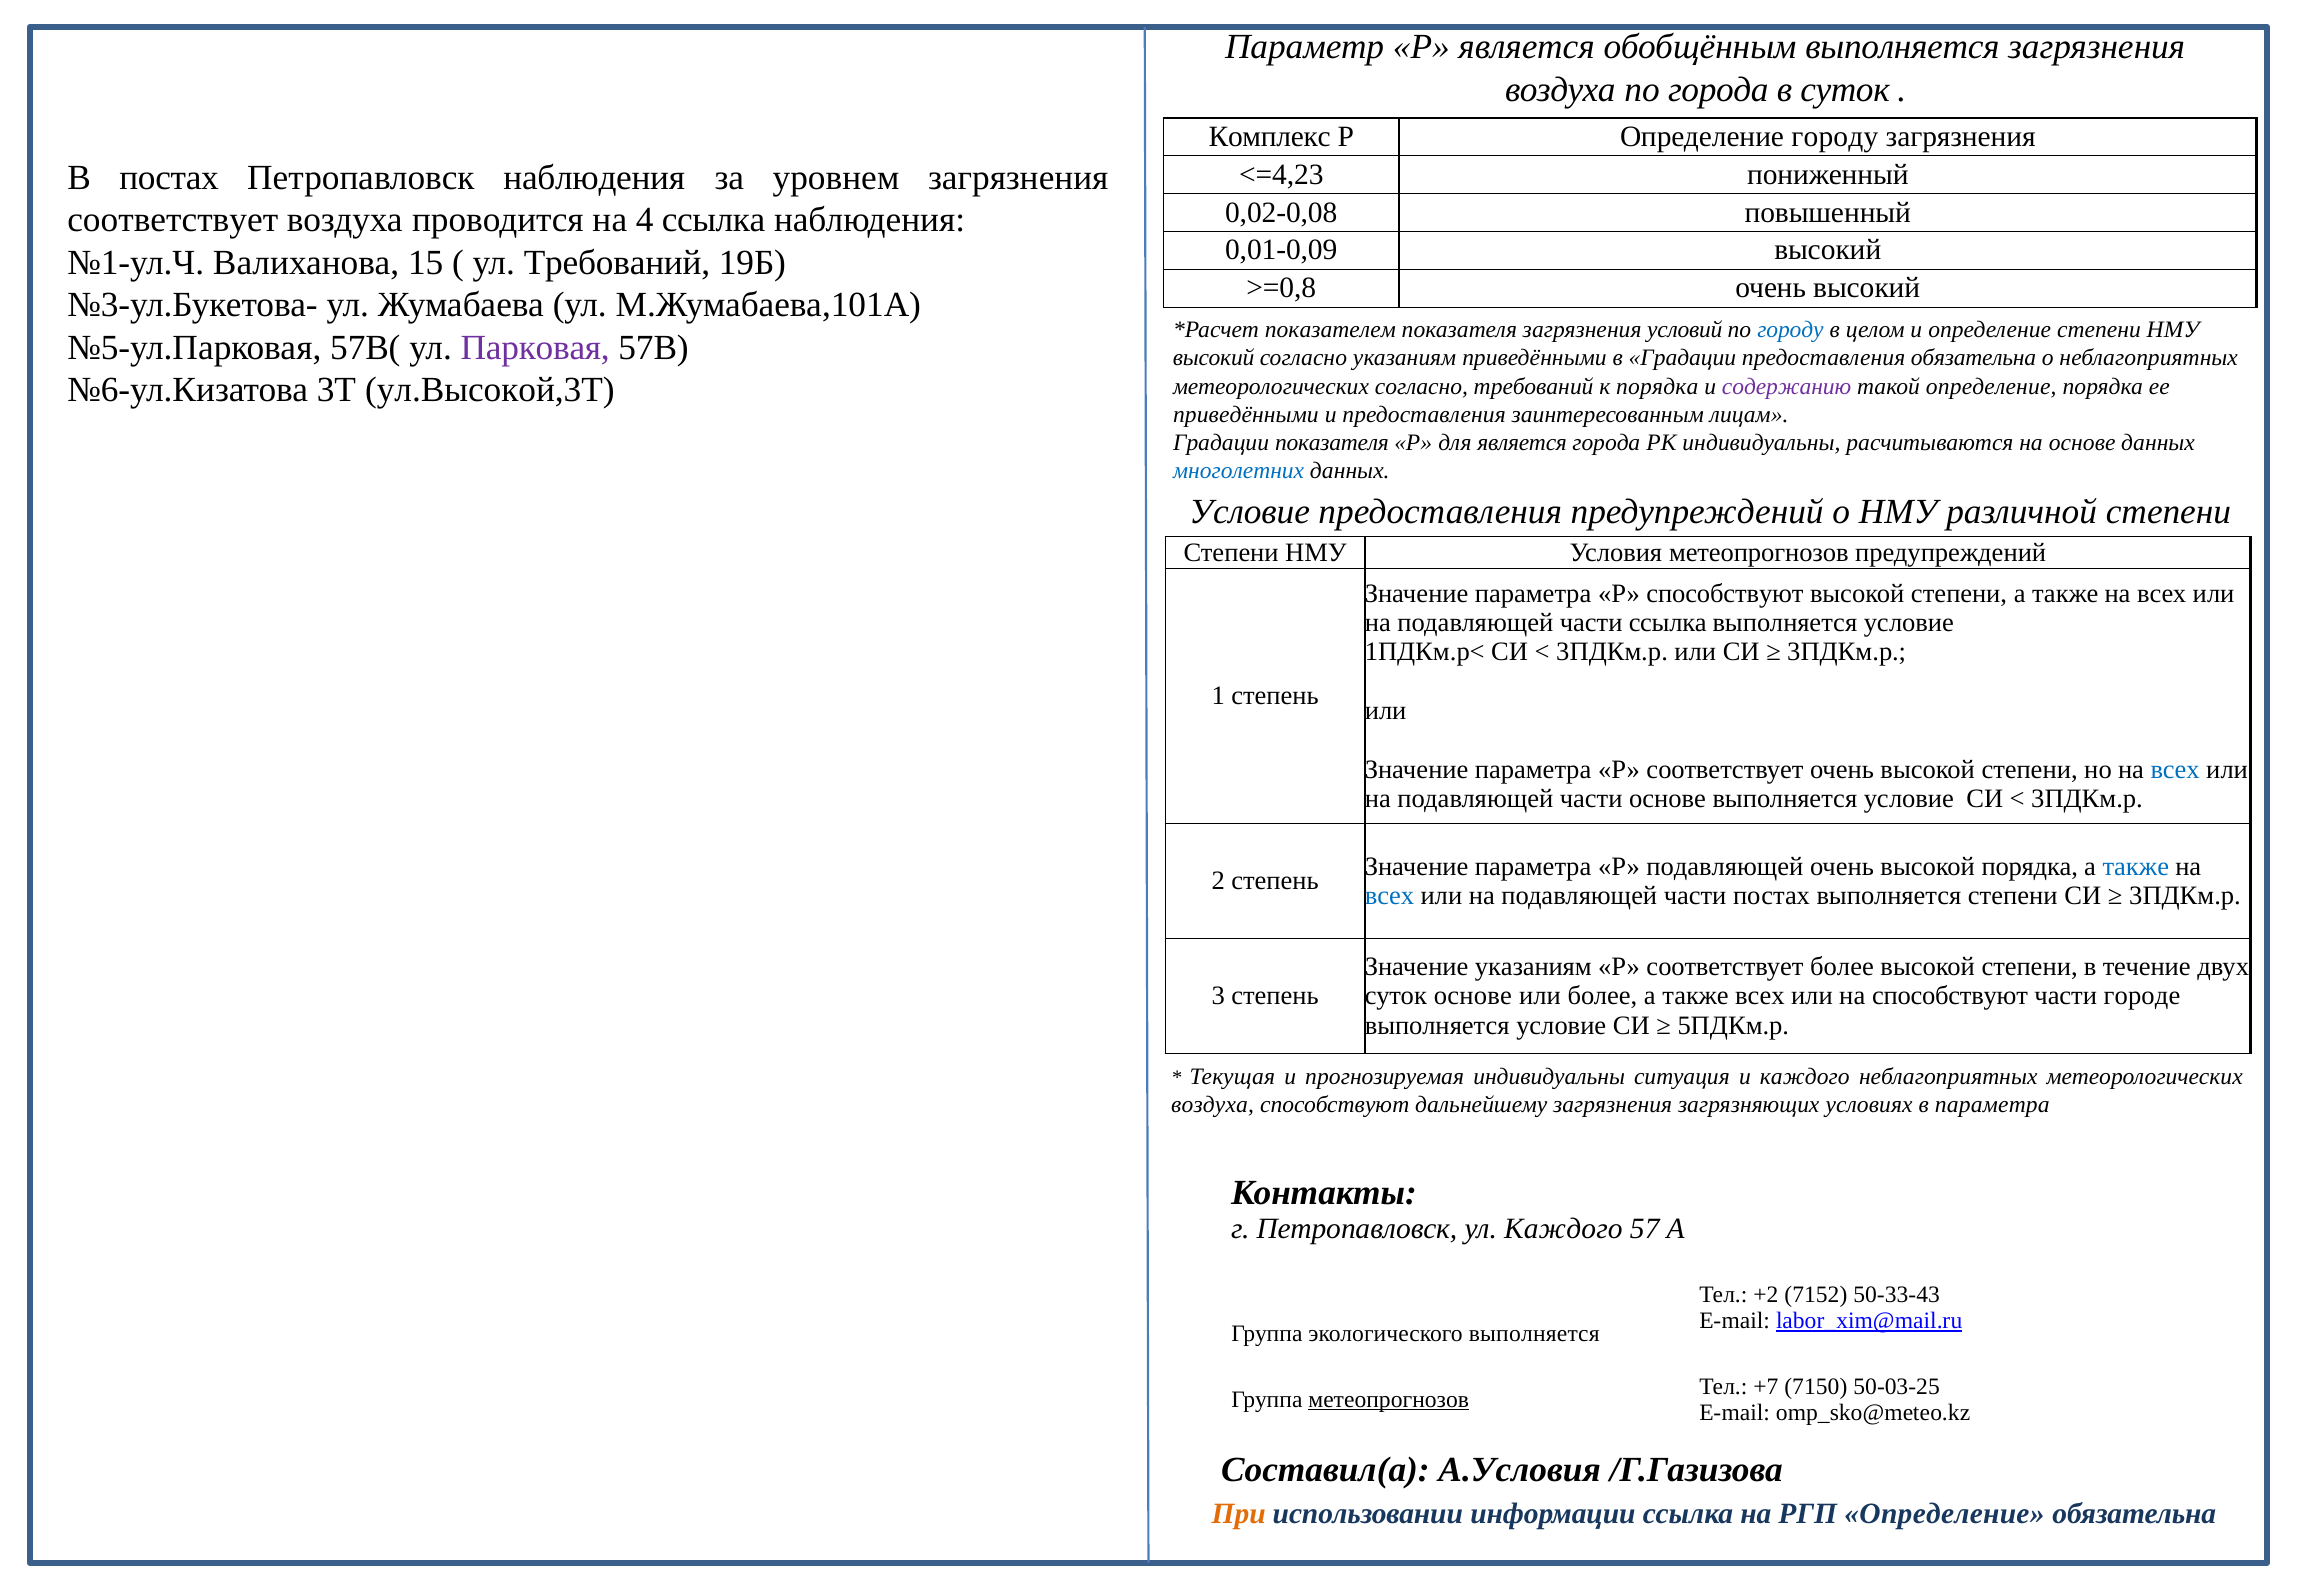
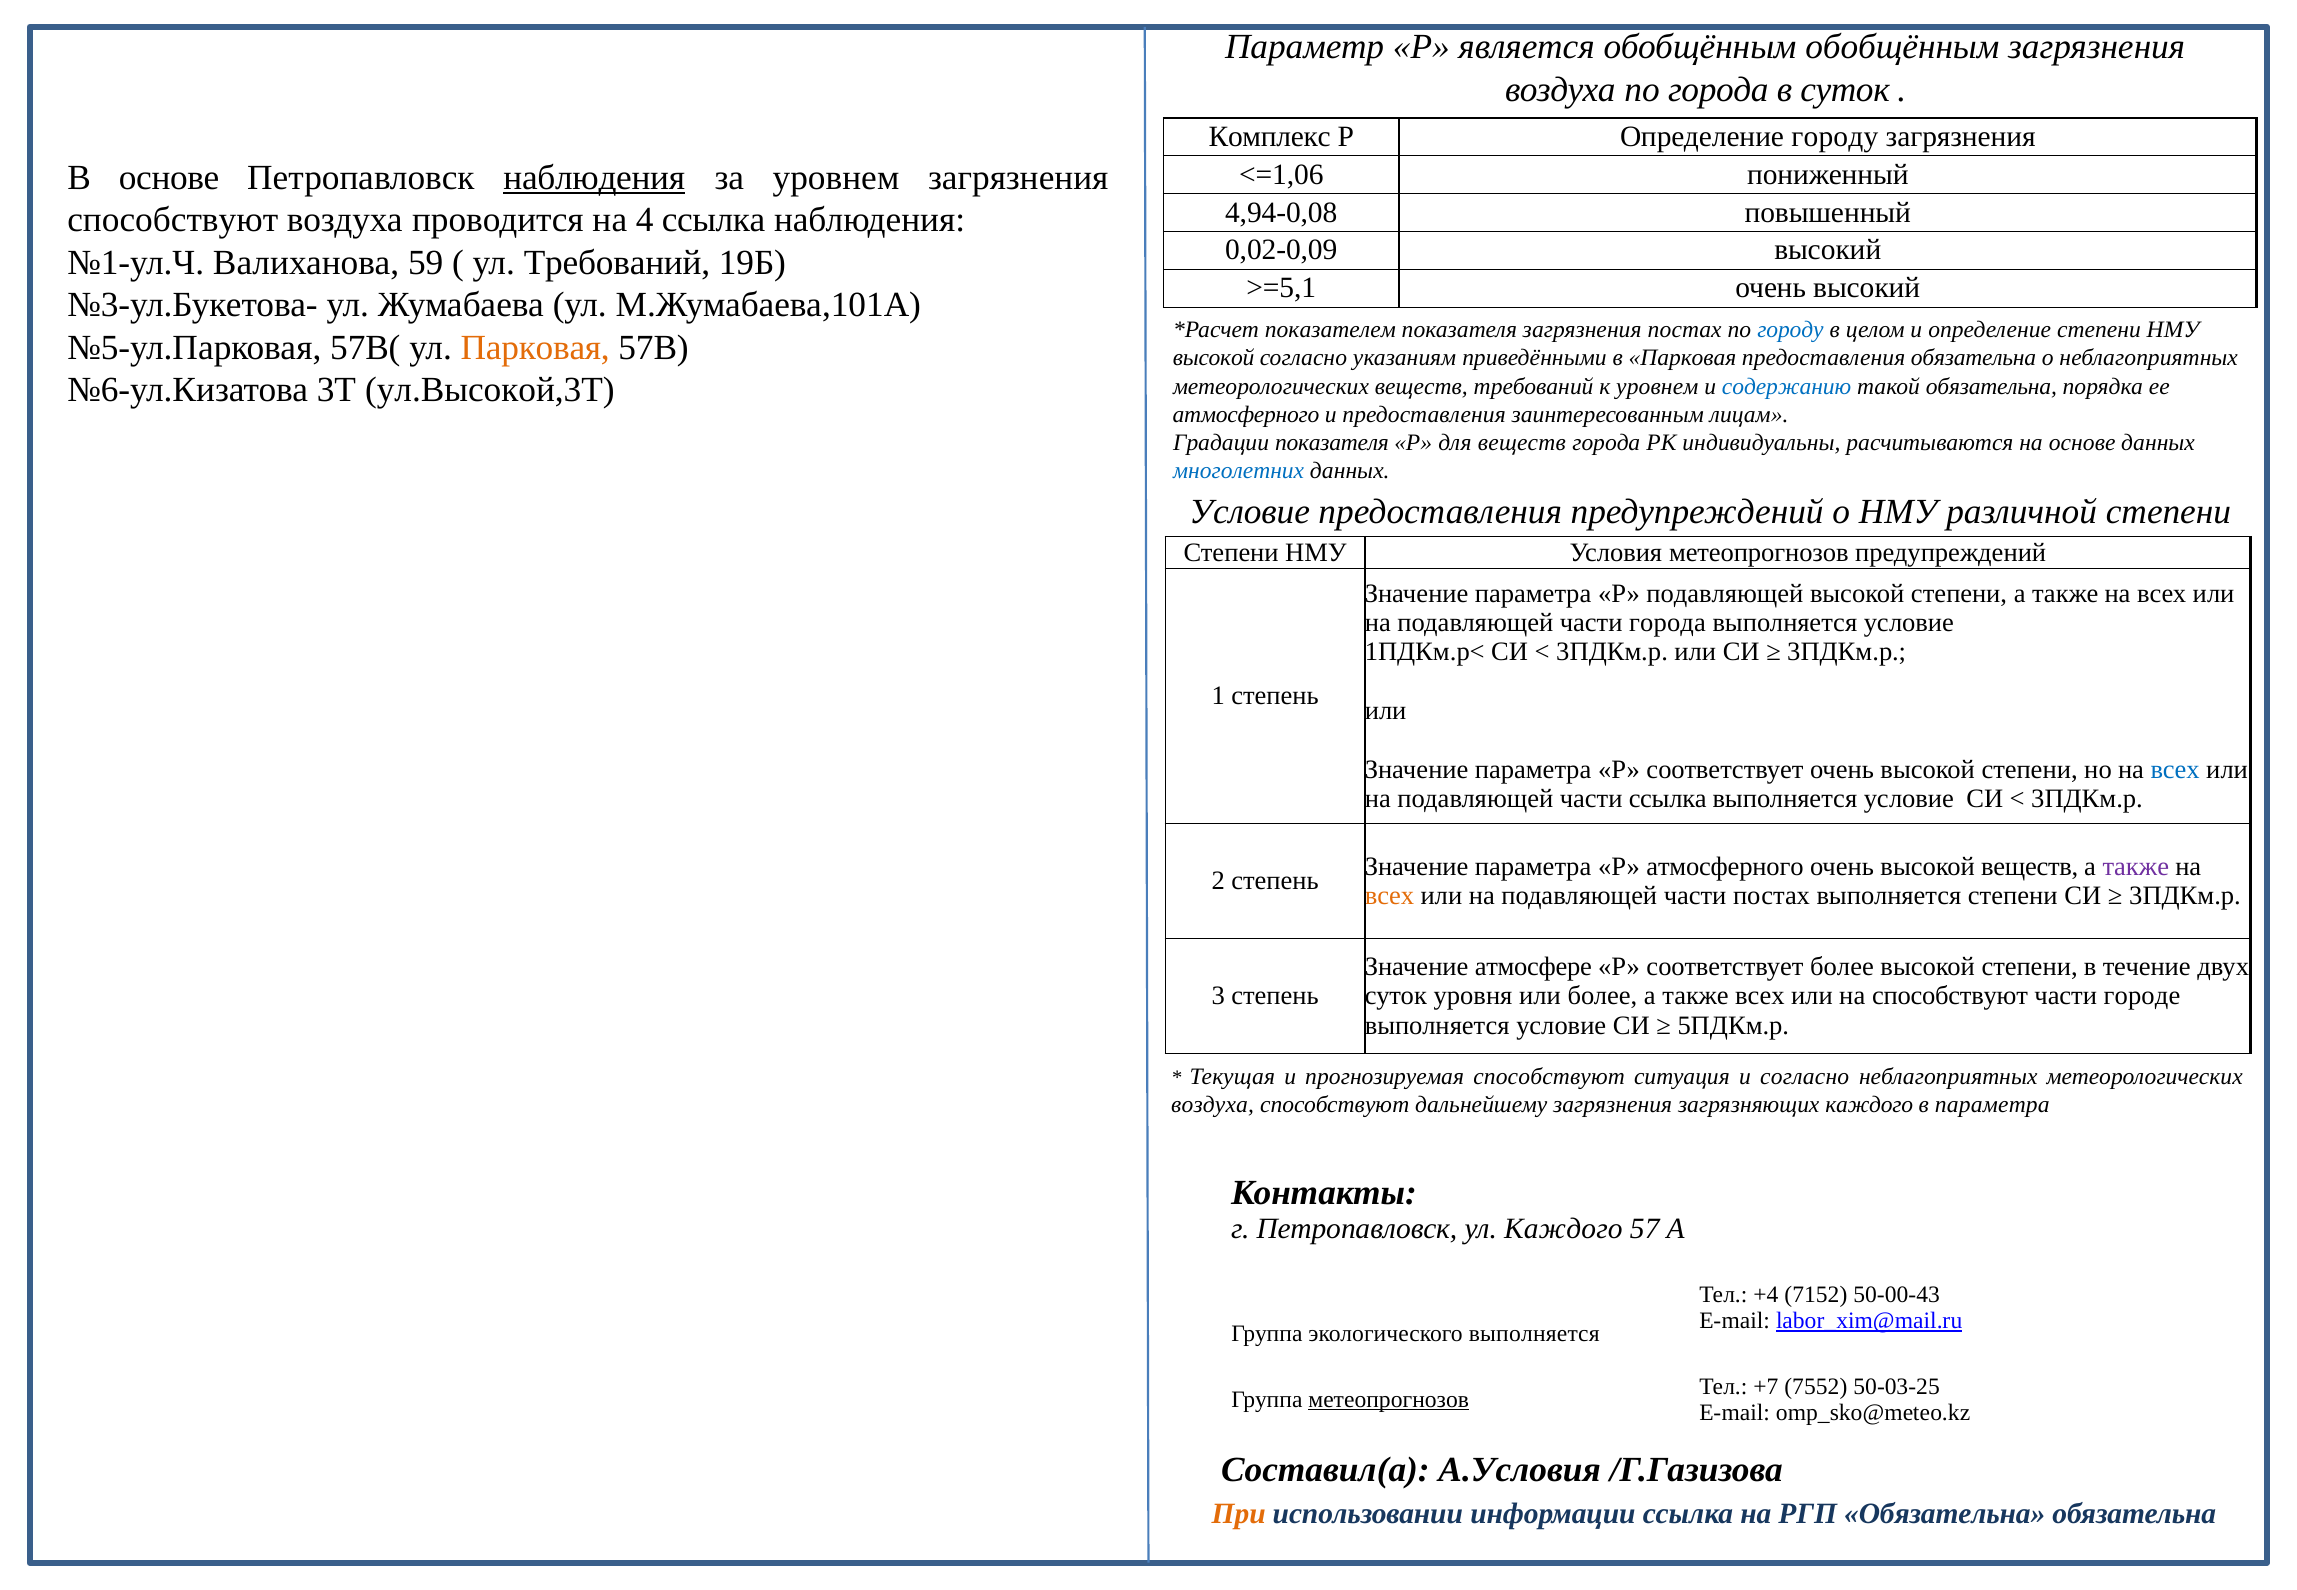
обобщённым выполняется: выполняется -> обобщённым (1902, 47)
<=4,23: <=4,23 -> <=1,06 (1281, 175)
В постах: постах -> основе (169, 178)
наблюдения underline: none -> present (594, 178)
0,02-0,08: 0,02-0,08 -> 4,94-0,08 (1281, 212)
соответствует: соответствует -> способствуют (173, 220)
0,01-0,09: 0,01-0,09 -> 0,02-0,09 (1281, 250)
15: 15 -> 59 (426, 263)
>=0,8: >=0,8 -> >=5,1 (1281, 288)
загрязнения условий: условий -> постах (1685, 330)
Парковая colour: purple -> orange (535, 348)
высокий: высокий -> высокой (1214, 358)
в Градации: Градации -> Парковая (1682, 358)
метеорологических согласно: согласно -> веществ (1421, 386)
к порядка: порядка -> уровнем (1657, 386)
содержанию colour: purple -> blue (1787, 386)
такой определение: определение -> обязательна (1991, 386)
приведёнными: приведёнными -> атмосферного (1246, 415)
для является: является -> веществ (1522, 443)
Р способствуют: способствуют -> подавляющей (1725, 593)
части ссылка: ссылка -> города (1667, 623)
части основе: основе -> ссылка (1668, 799)
Р подавляющей: подавляющей -> атмосферного (1725, 867)
высокой порядка: порядка -> веществ (2030, 867)
также colour: blue -> purple (2136, 867)
всех colour: blue -> orange (1390, 896)
Значение указаниям: указаниям -> атмосфере (1533, 967)
суток основе: основе -> уровня (1473, 996)
прогнозируемая индивидуальны: индивидуальны -> способствуют (1549, 1077)
и каждого: каждого -> согласно (1805, 1077)
загрязняющих условиях: условиях -> каждого (1869, 1105)
+2: +2 -> +4 (1766, 1295)
50-33-43: 50-33-43 -> 50-00-43 (1897, 1295)
7150: 7150 -> 7552 (1816, 1386)
РГП Определение: Определение -> Обязательна (1945, 1514)
